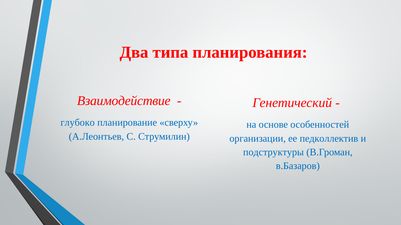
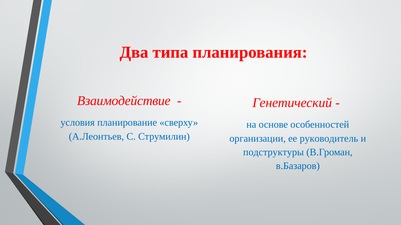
глубоко: глубоко -> условия (78, 123)
педколлектив: педколлектив -> руководитель (329, 139)
